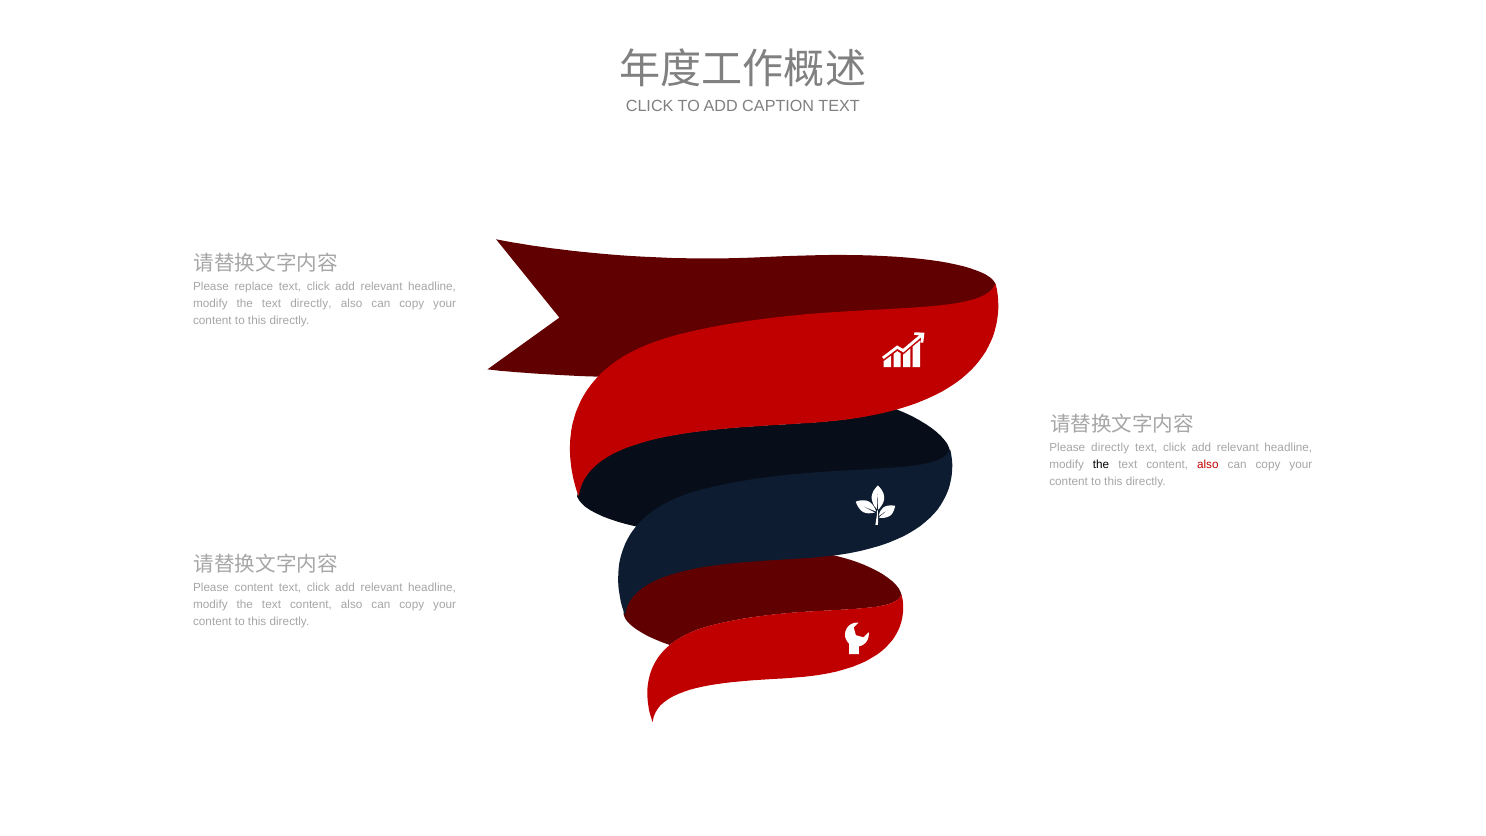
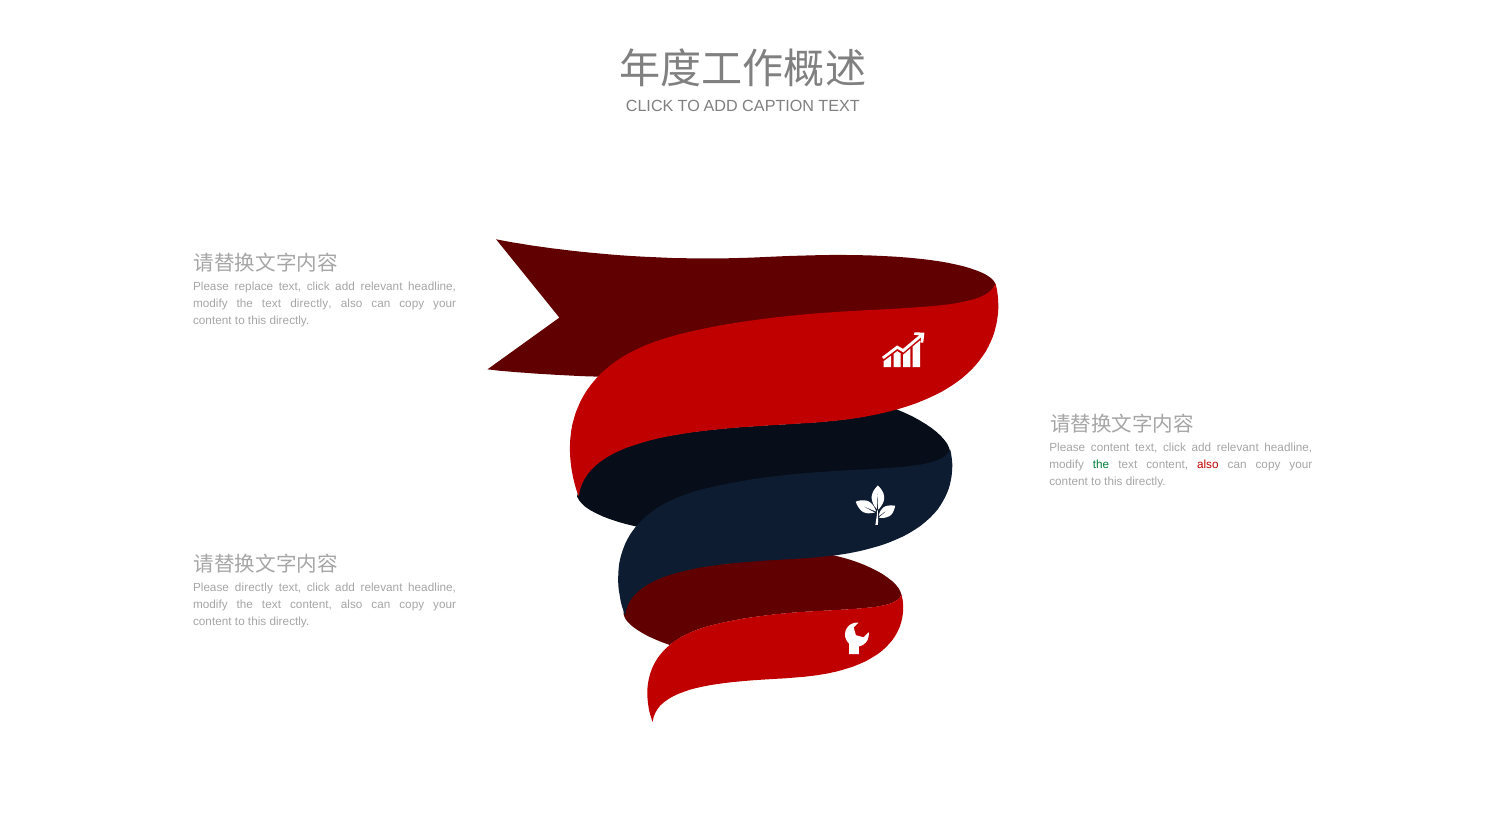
Please directly: directly -> content (1110, 448)
the colour: black -> green (1101, 464)
Please content: content -> directly (254, 587)
